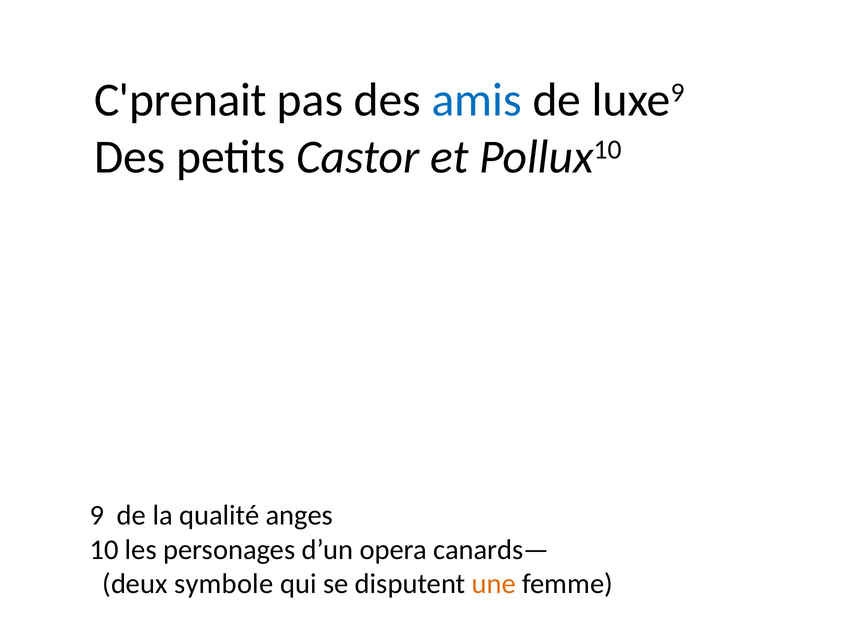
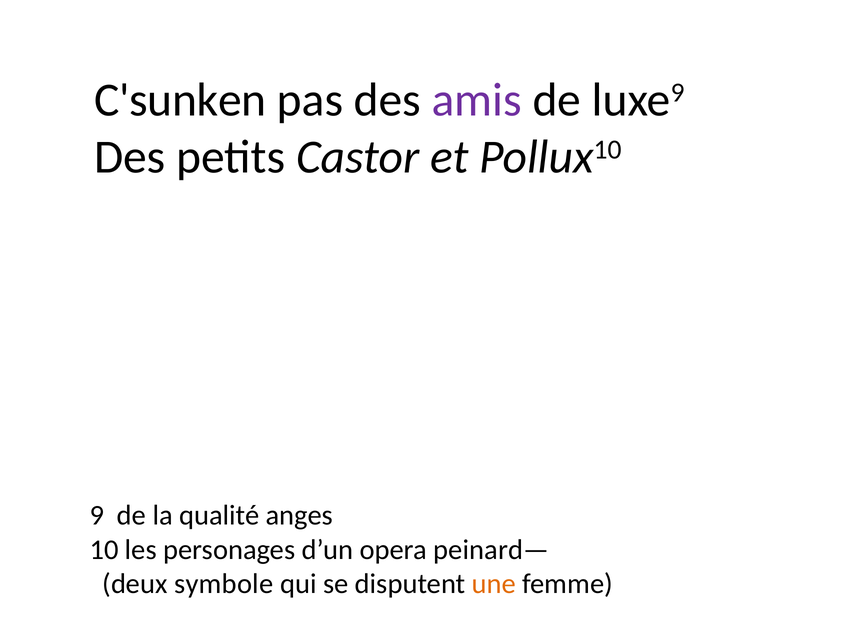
C'prenait: C'prenait -> C'sunken (180, 100)
amis colour: blue -> purple (477, 100)
canards—: canards— -> peinard— (491, 550)
